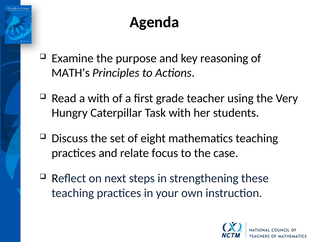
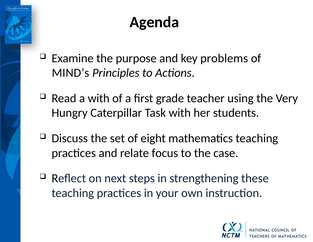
reasoning: reasoning -> problems (224, 58)
MATH’s: MATH’s -> MIND’s (70, 73)
